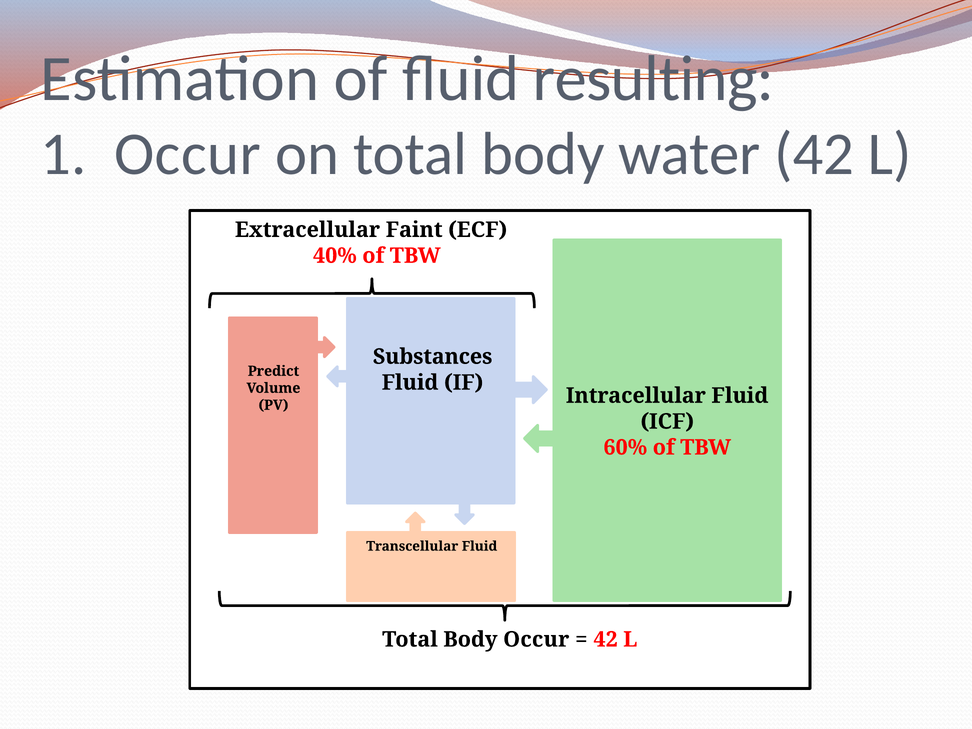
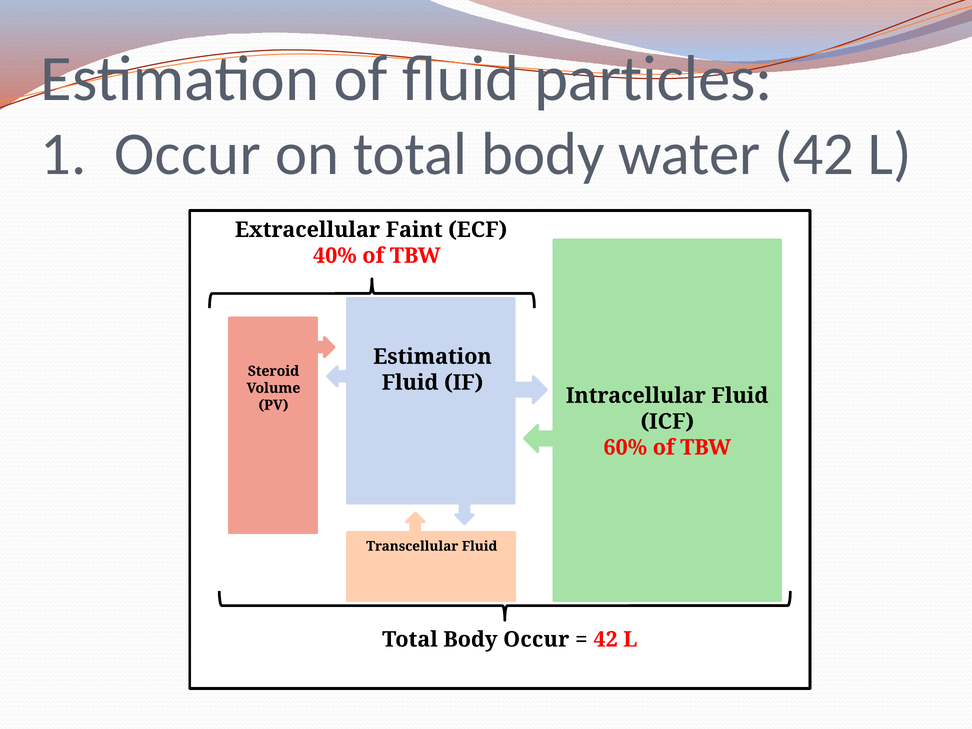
resulting: resulting -> particles (653, 79)
Substances: Substances -> Estimation (432, 357)
Predict: Predict -> Steroid (274, 371)
